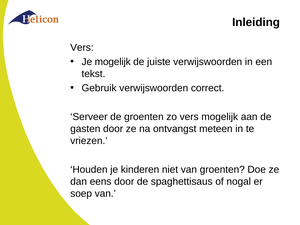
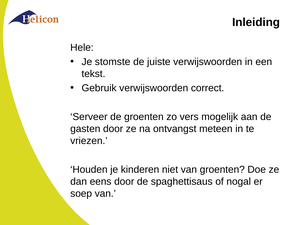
Vers: Vers -> Hele (82, 47)
Je mogelijk: mogelijk -> stomste (113, 62)
